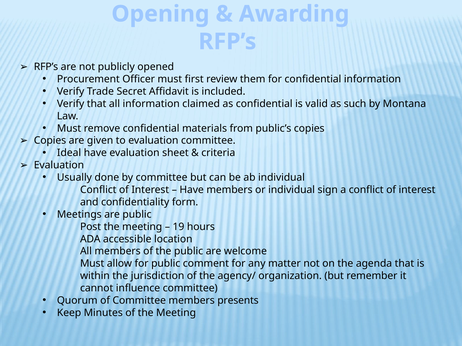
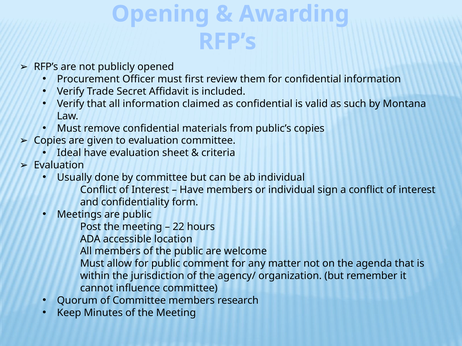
19: 19 -> 22 (178, 227)
presents: presents -> research (238, 301)
